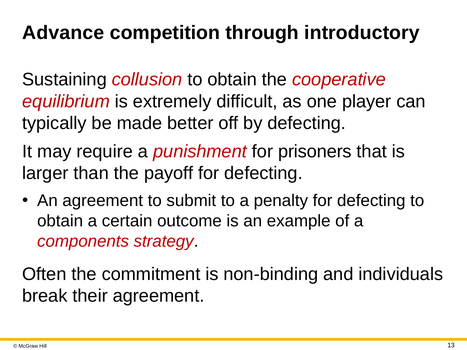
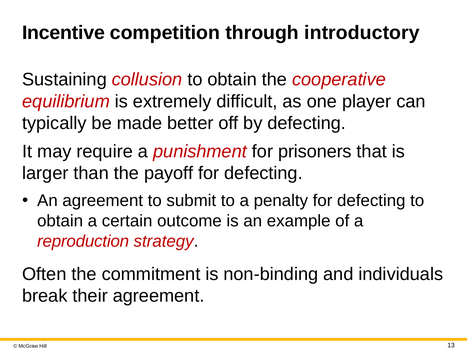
Advance: Advance -> Incentive (63, 33)
components: components -> reproduction (83, 241)
